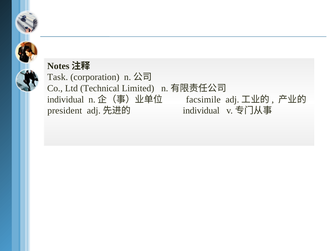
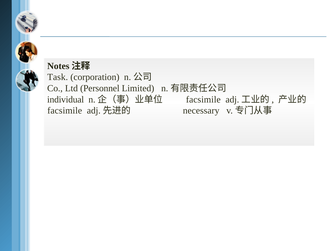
Technical: Technical -> Personnel (100, 88)
president: president -> facsimile (65, 110)
individual: individual -> necessary (201, 110)
